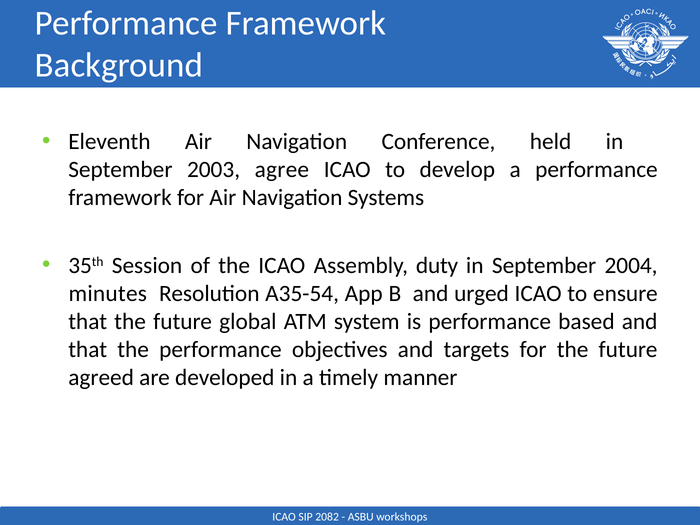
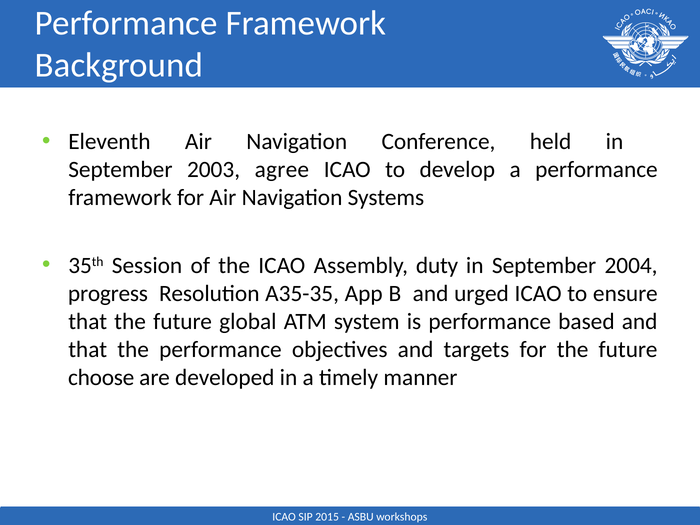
minutes: minutes -> progress (108, 293)
A35-54: A35-54 -> A35-35 (302, 293)
agreed: agreed -> choose (101, 377)
2082: 2082 -> 2015 (327, 517)
